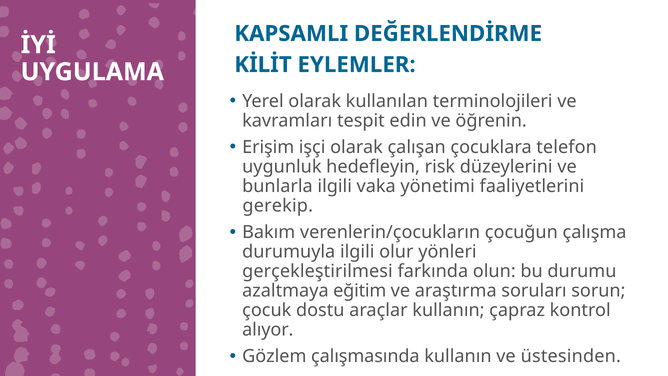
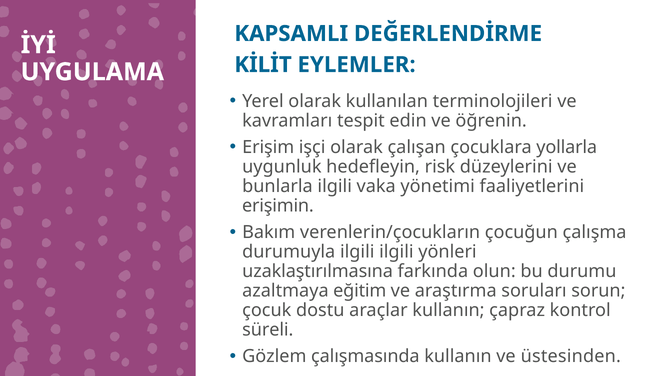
telefon: telefon -> yollarla (567, 147)
gerekip: gerekip -> erişimin (278, 206)
ilgili olur: olur -> ilgili (396, 252)
gerçekleştirilmesi: gerçekleştirilmesi -> uzaklaştırılmasına (318, 271)
alıyor: alıyor -> süreli (268, 330)
